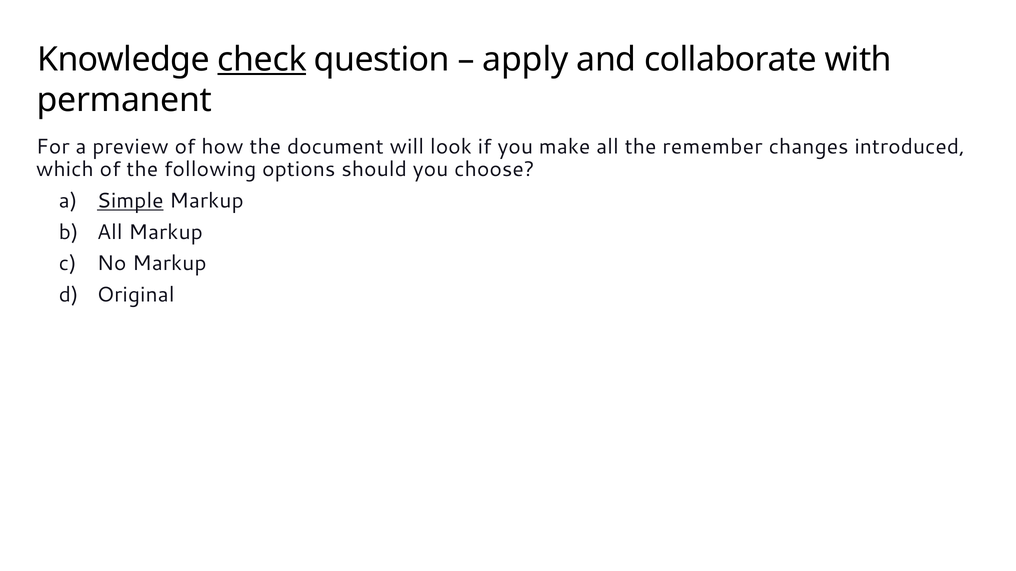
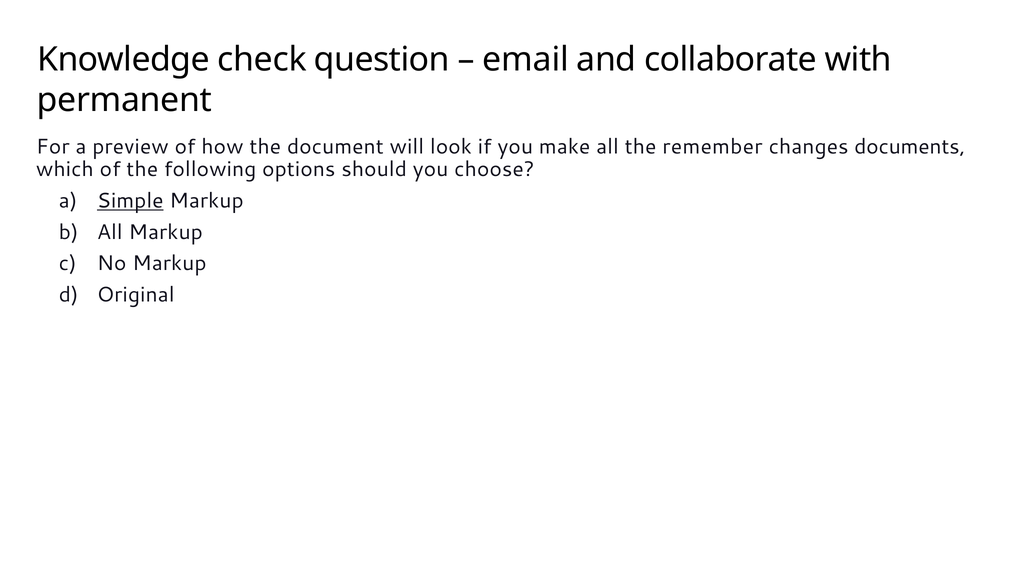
check underline: present -> none (262, 59)
apply: apply -> email (525, 59)
introduced: introduced -> documents (910, 147)
